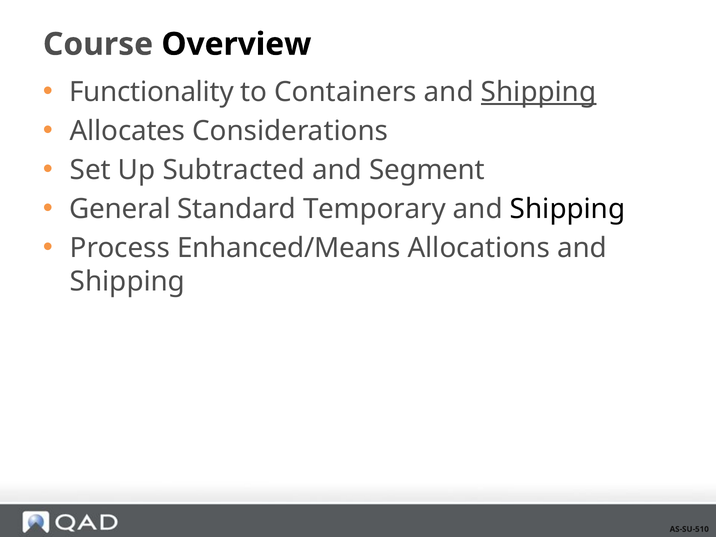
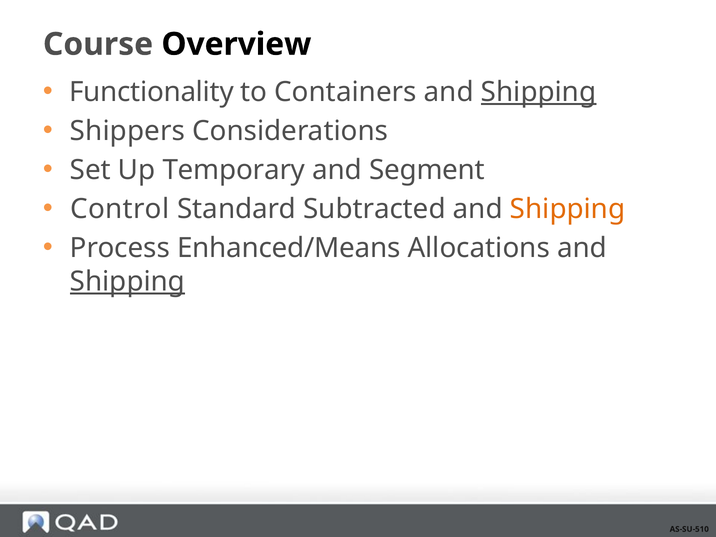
Allocates: Allocates -> Shippers (127, 131)
Subtracted: Subtracted -> Temporary (234, 170)
General: General -> Control (120, 209)
Temporary: Temporary -> Subtracted (374, 209)
Shipping colour: black -> orange (568, 209)
Shipping underline: none -> present (127, 282)
